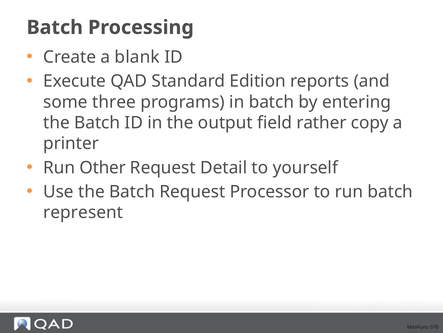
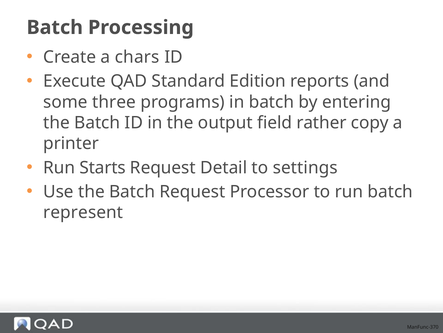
blank: blank -> chars (137, 57)
Other: Other -> Starts (103, 167)
yourself: yourself -> settings (305, 167)
